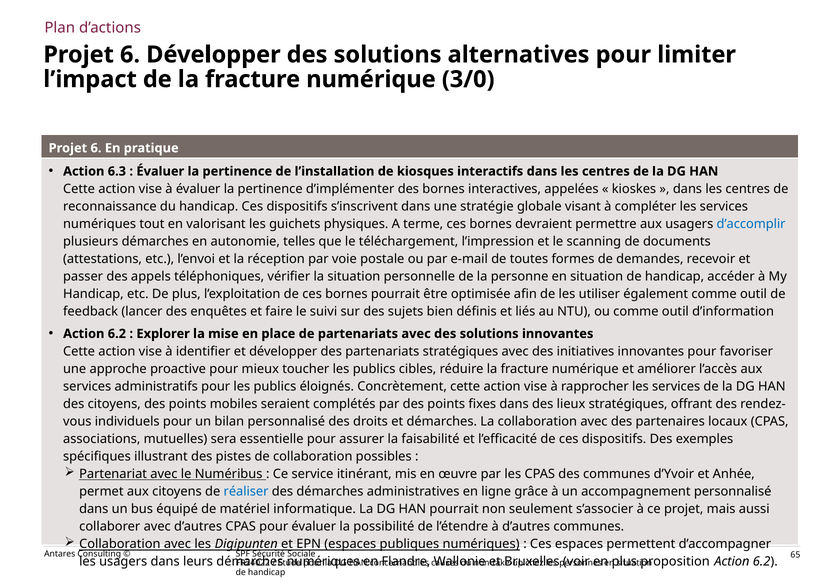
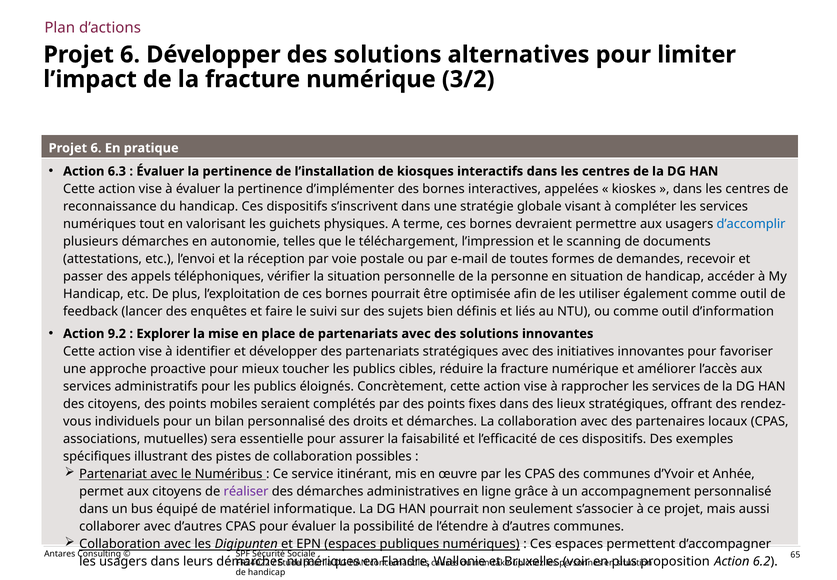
3/0: 3/0 -> 3/2 (468, 79)
6.2: 6.2 -> 9.2 (117, 333)
réaliser colour: blue -> purple (246, 491)
